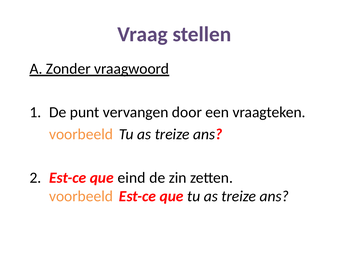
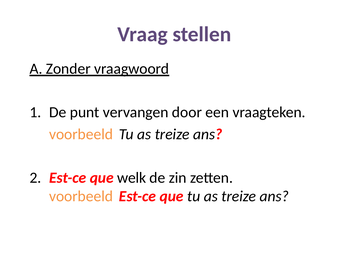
eind: eind -> welk (132, 177)
